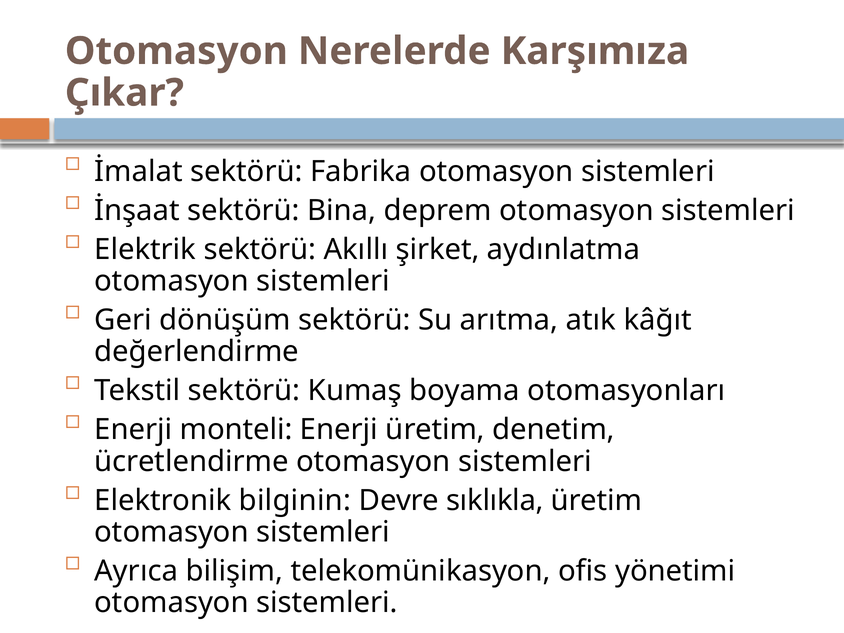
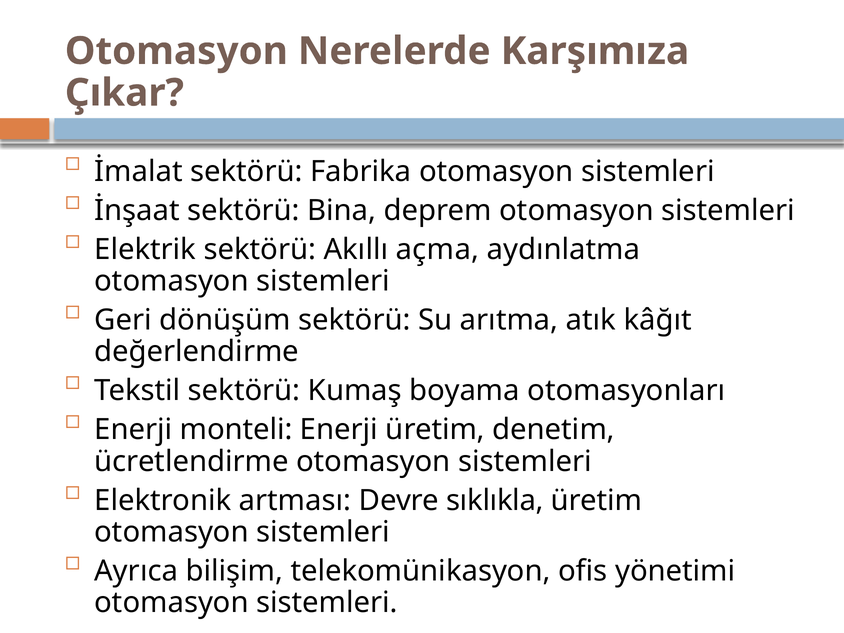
şirket: şirket -> açma (437, 250)
bilginin: bilginin -> artması (295, 500)
